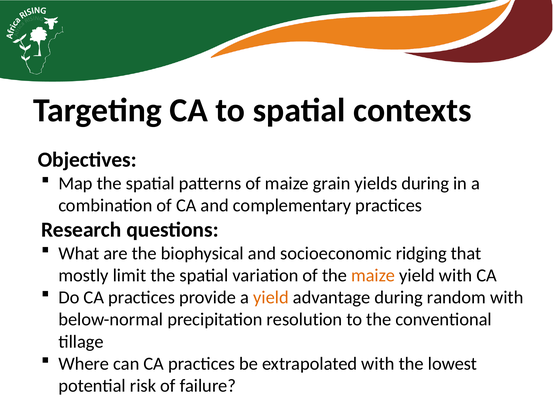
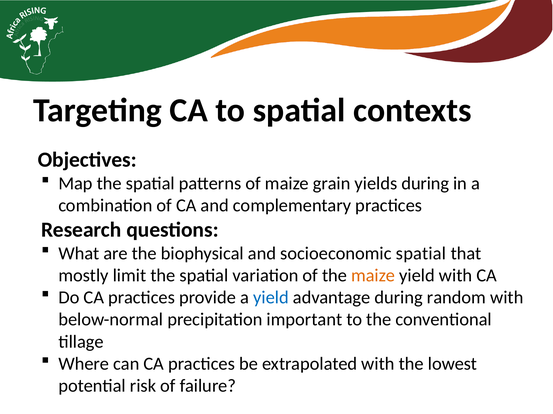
socioeconomic ridging: ridging -> spatial (421, 254)
yield colour: orange -> blue (271, 298)
resolution: resolution -> important (304, 320)
